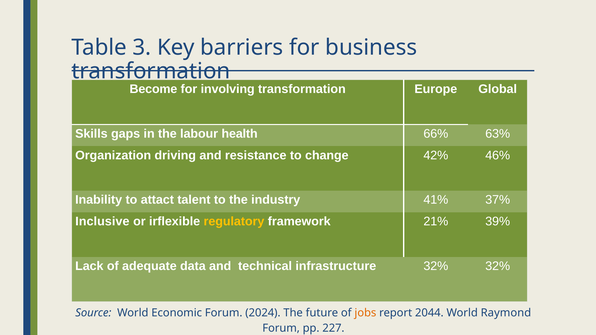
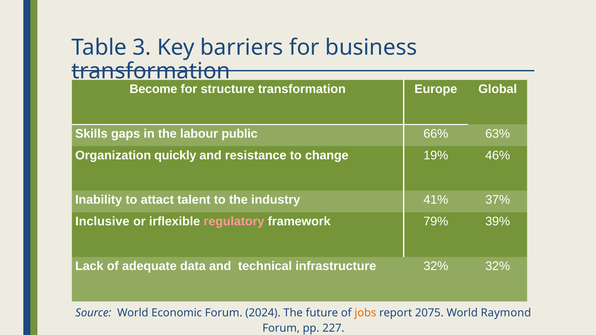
involving: involving -> structure (228, 89)
health: health -> public (240, 134)
driving: driving -> quickly (175, 155)
42%: 42% -> 19% (436, 155)
regulatory colour: yellow -> pink (234, 222)
21%: 21% -> 79% (436, 222)
2044: 2044 -> 2075 (429, 313)
